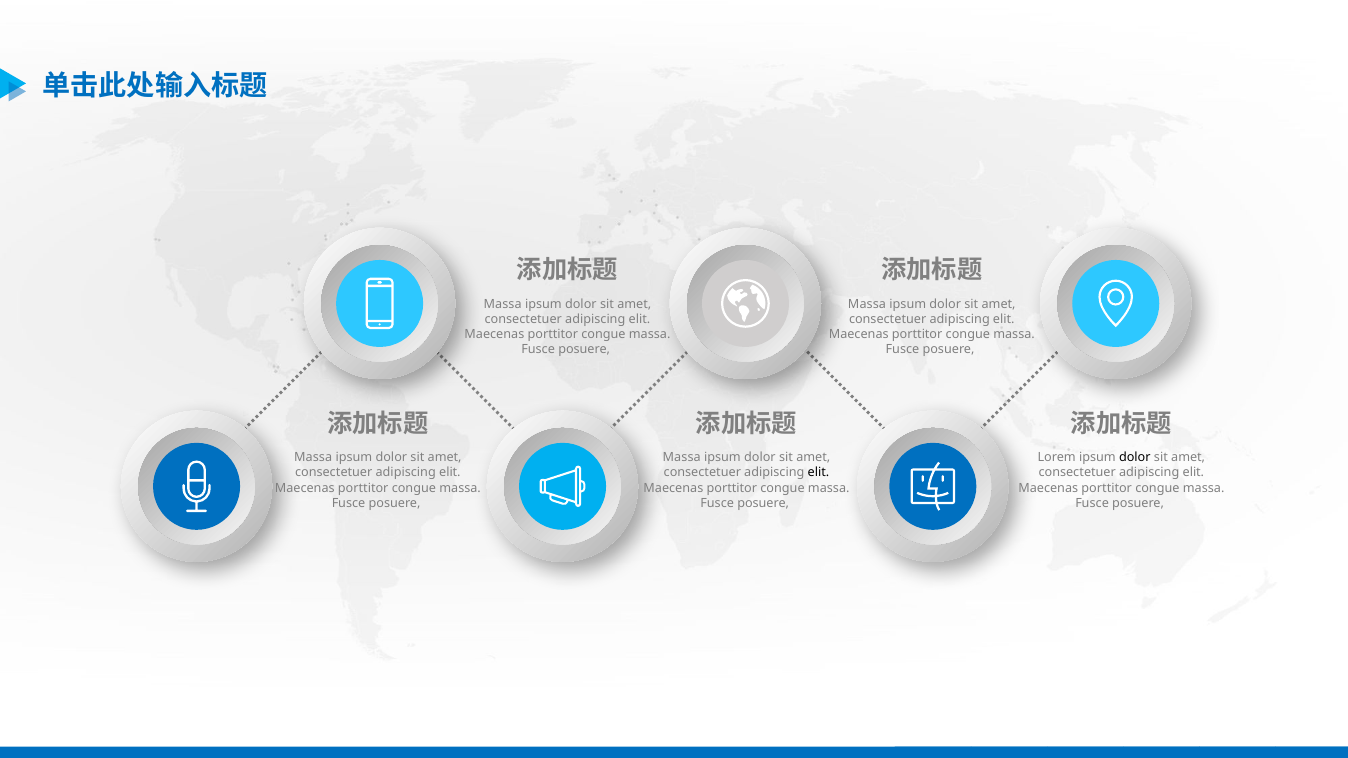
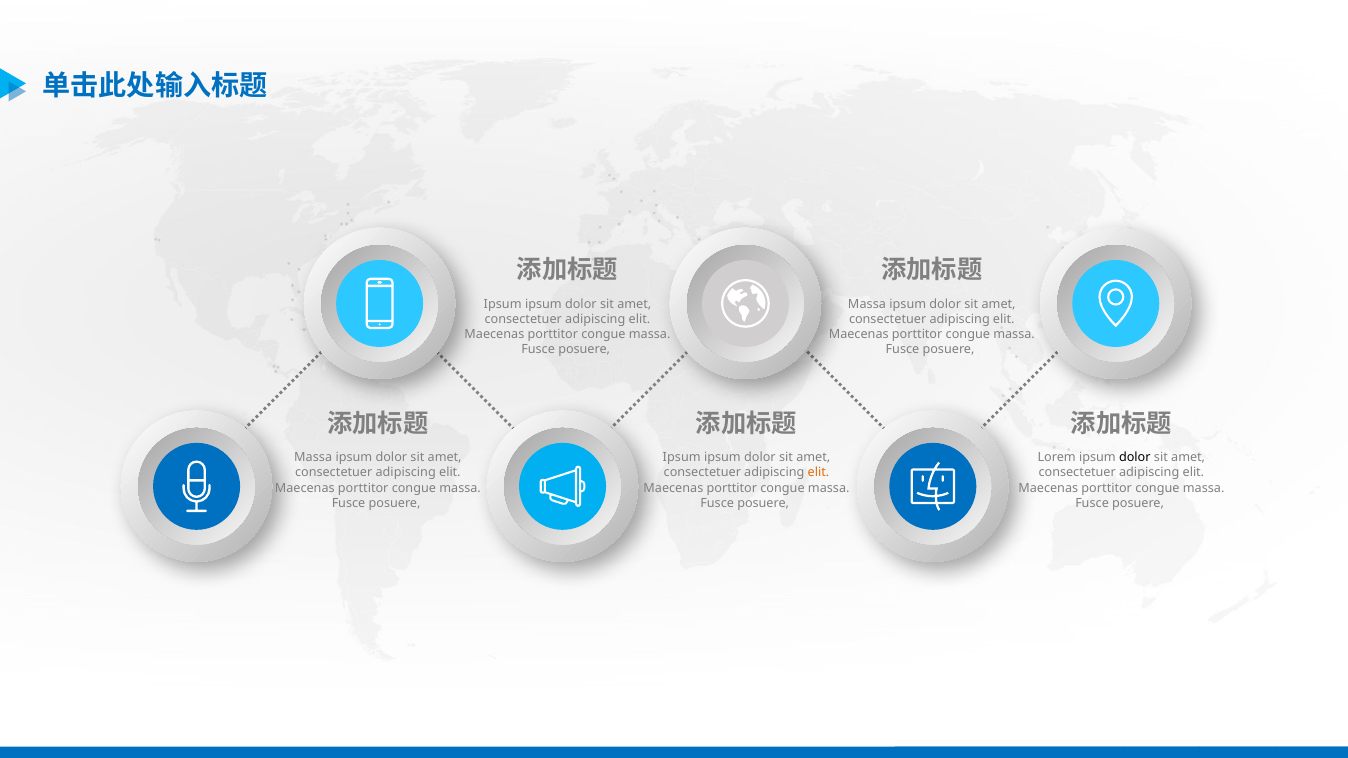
Massa: Massa -> Ipsum (503, 304)
Massa: Massa -> Ipsum (682, 458)
elit colour: black -> orange (818, 473)
